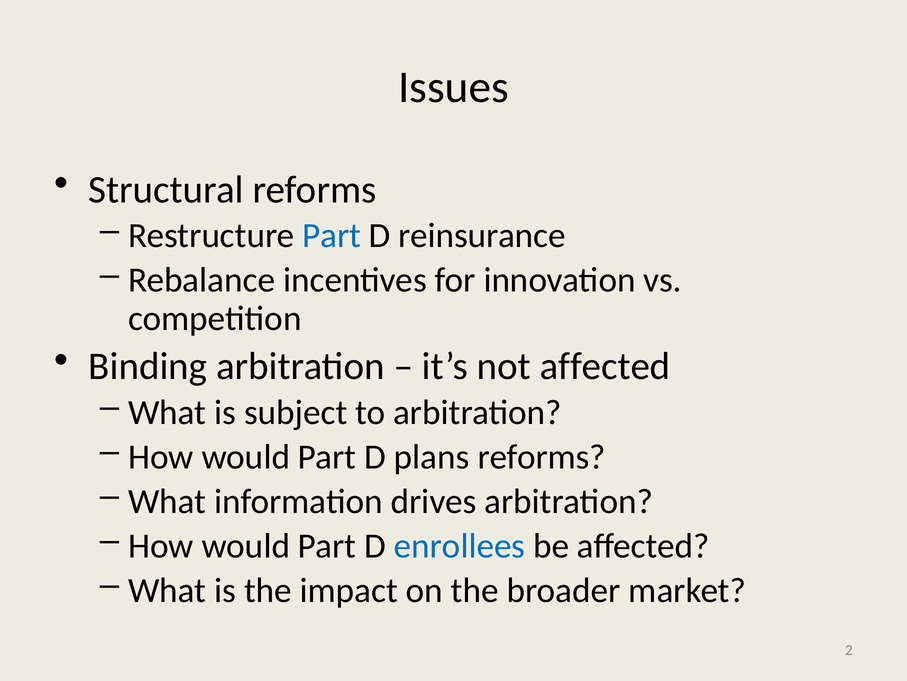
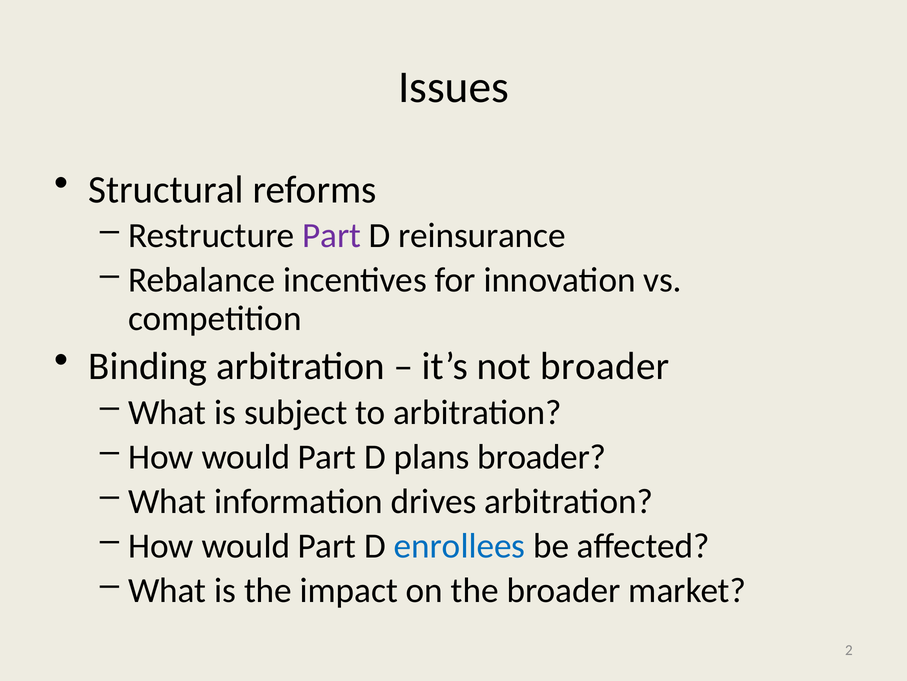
Part colour: blue -> purple (332, 235)
not affected: affected -> broader (605, 366)
plans reforms: reforms -> broader (542, 456)
